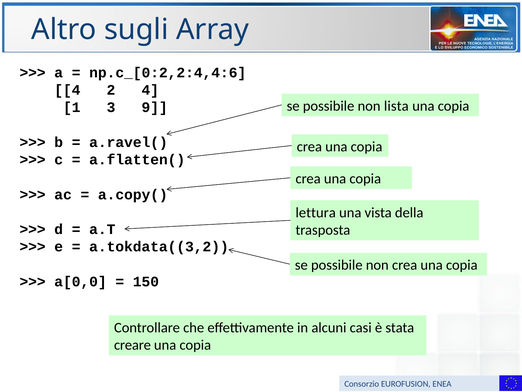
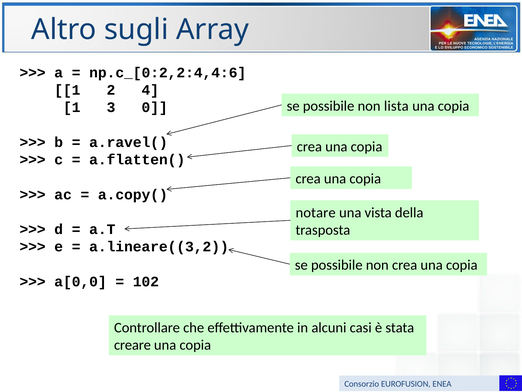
4: 4 -> 1 (67, 90)
9: 9 -> 0 (155, 107)
lettura: lettura -> notare (316, 212)
a.tokdata((3,2: a.tokdata((3,2 -> a.lineare((3,2 (159, 247)
150: 150 -> 102 (146, 281)
